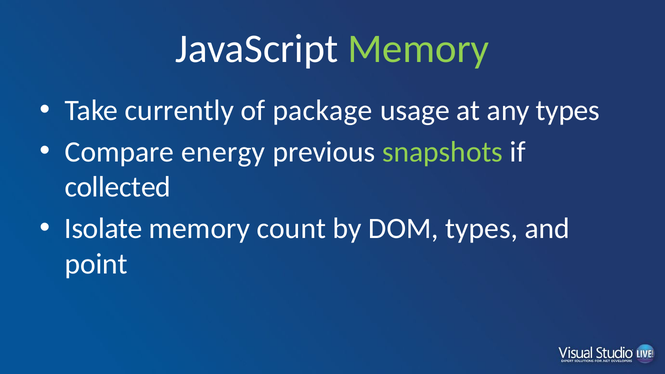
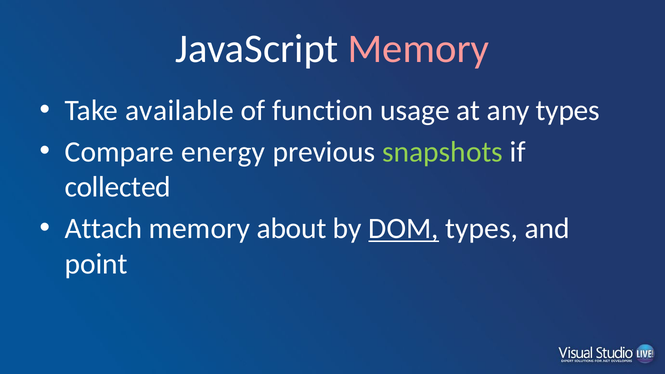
Memory colour: light green -> pink (418, 49)
currently: currently -> available (179, 110)
package: package -> function (323, 110)
Isolate: Isolate -> Attach (104, 229)
count: count -> about (291, 229)
DOM underline: none -> present (404, 229)
